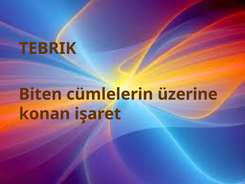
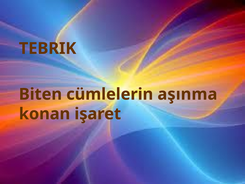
üzerine: üzerine -> aşınma (187, 94)
